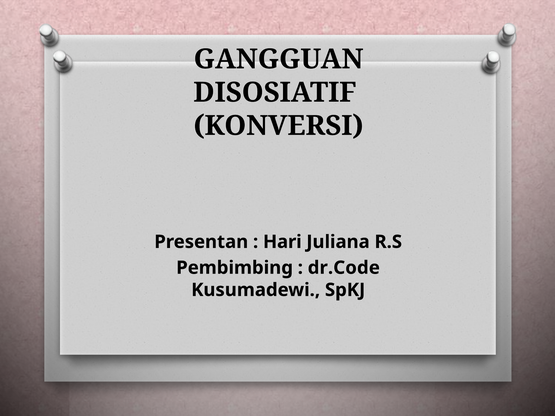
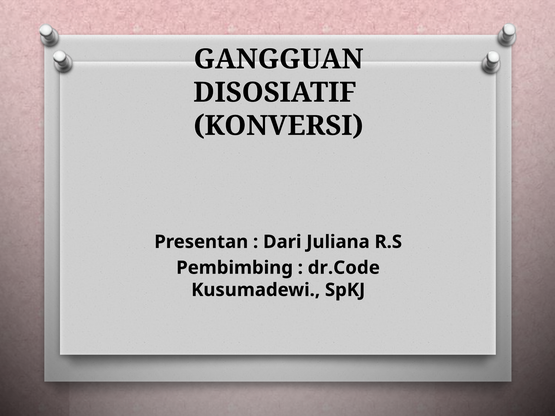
Hari: Hari -> Dari (282, 242)
